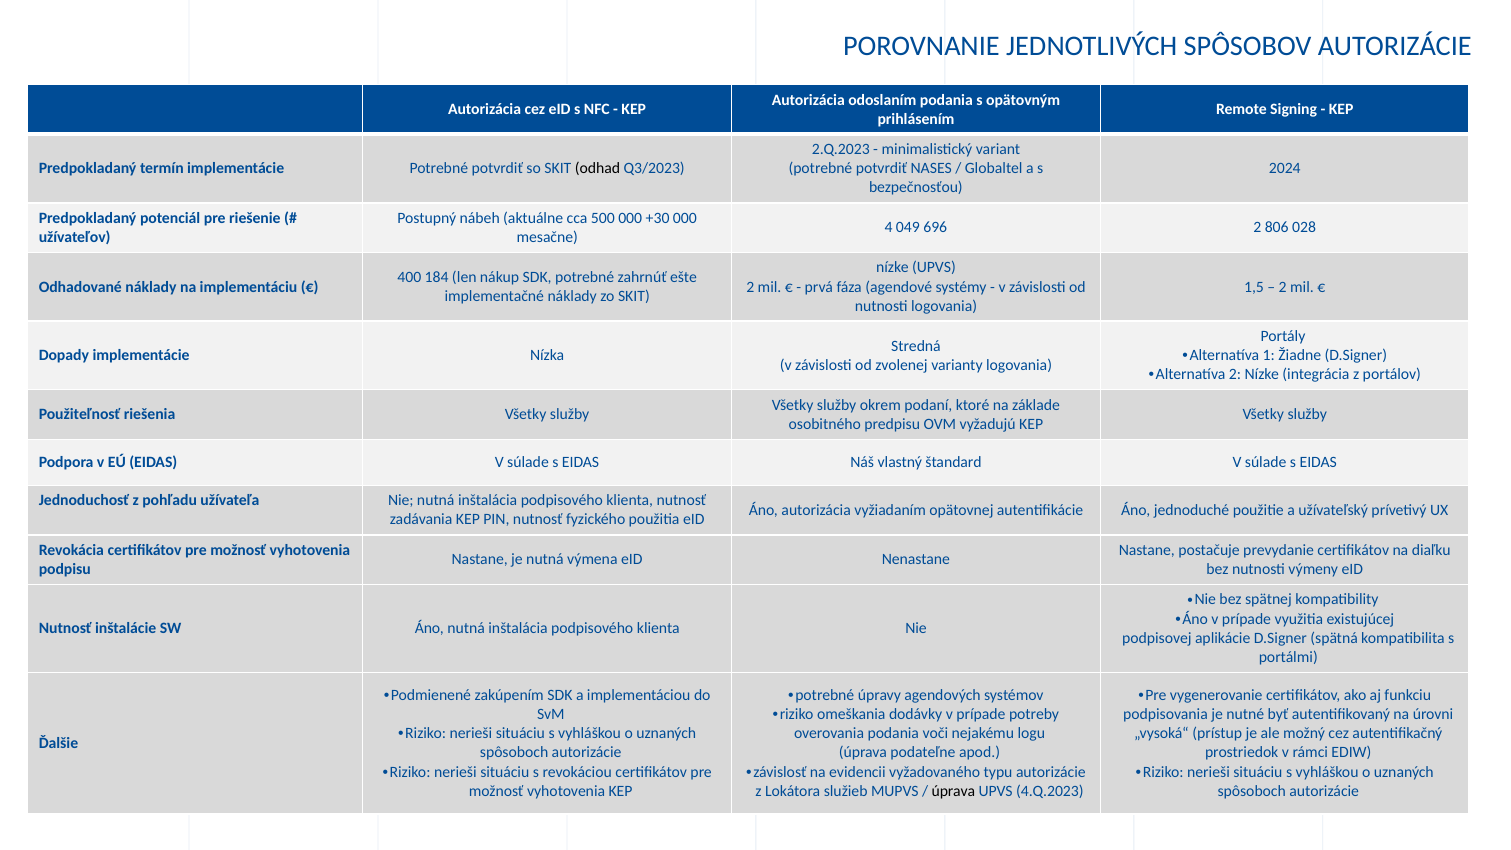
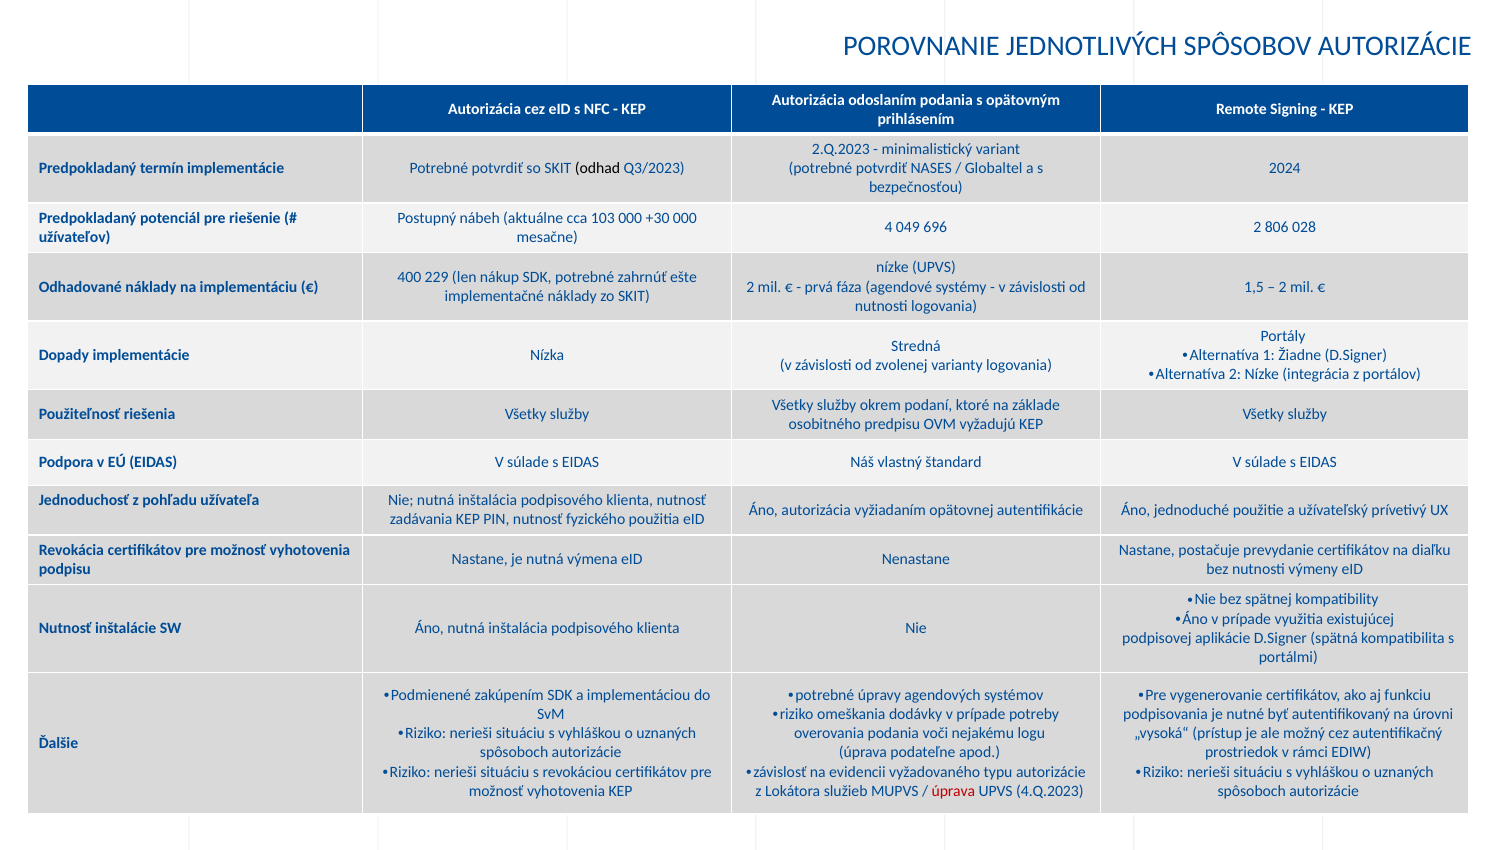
500: 500 -> 103 (603, 218)
184: 184 -> 229 (437, 277)
úprava colour: black -> red (953, 791)
